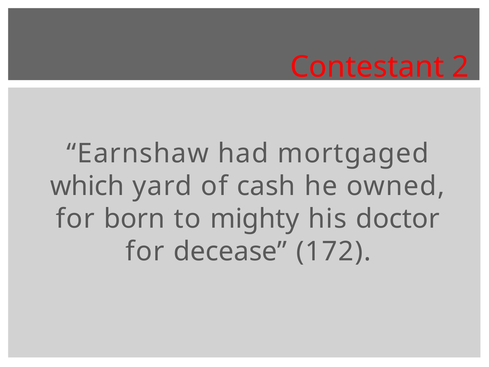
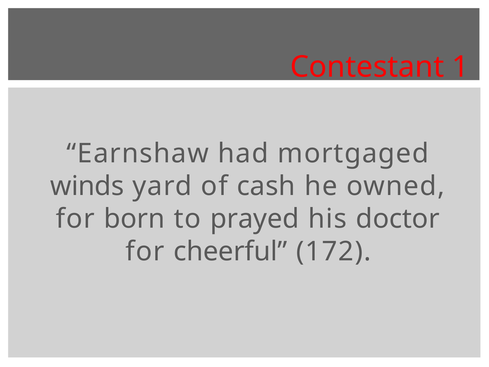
2: 2 -> 1 (461, 67)
which: which -> winds (87, 186)
mighty: mighty -> prayed (255, 219)
decease: decease -> cheerful (230, 251)
